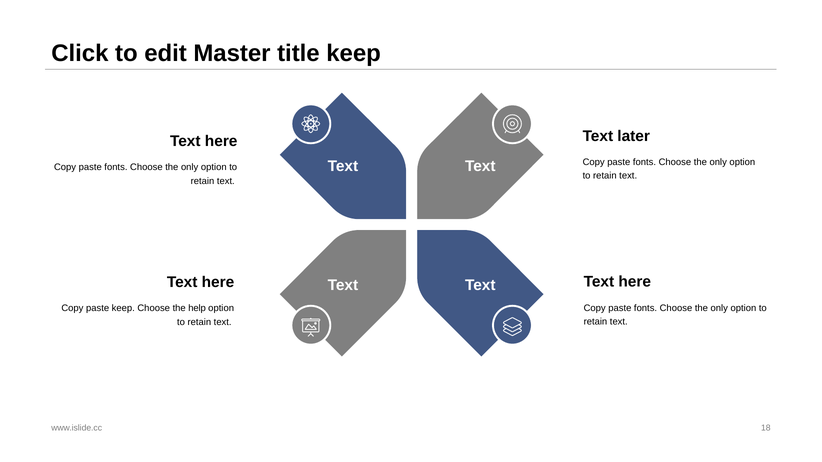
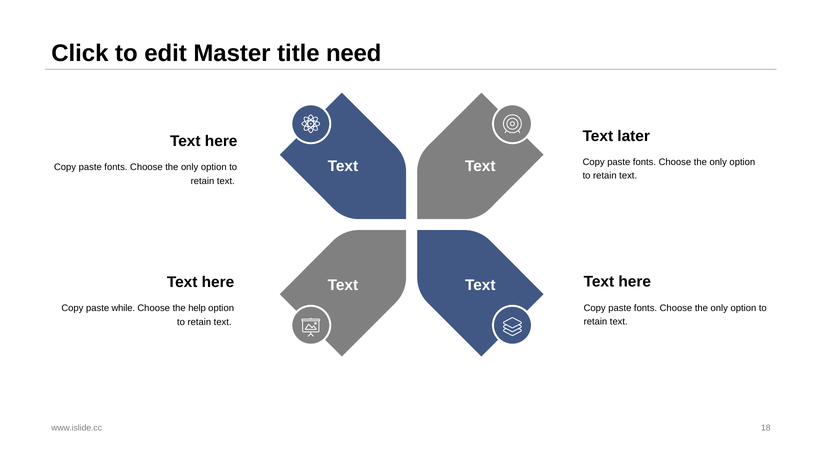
title keep: keep -> need (354, 53)
paste keep: keep -> while (123, 309)
